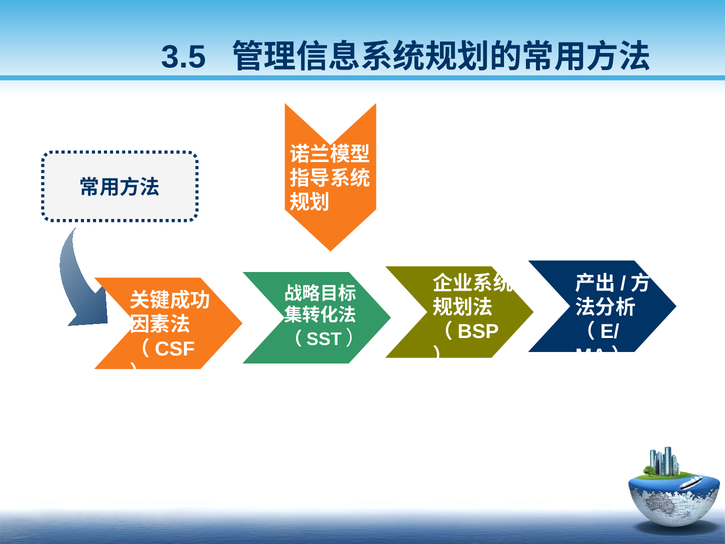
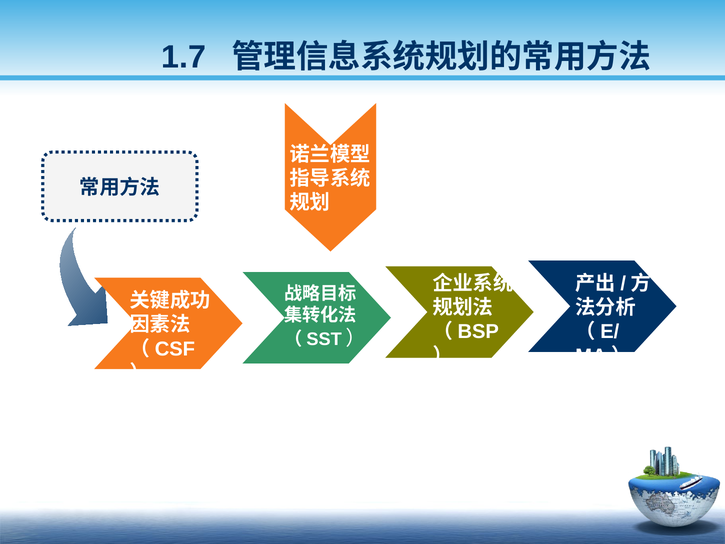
3.5: 3.5 -> 1.7 (184, 57)
